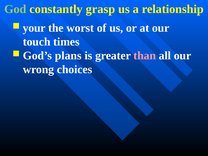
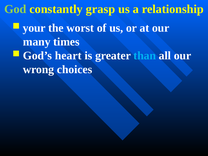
touch: touch -> many (37, 42)
plans: plans -> heart (68, 56)
than colour: pink -> light blue (145, 56)
